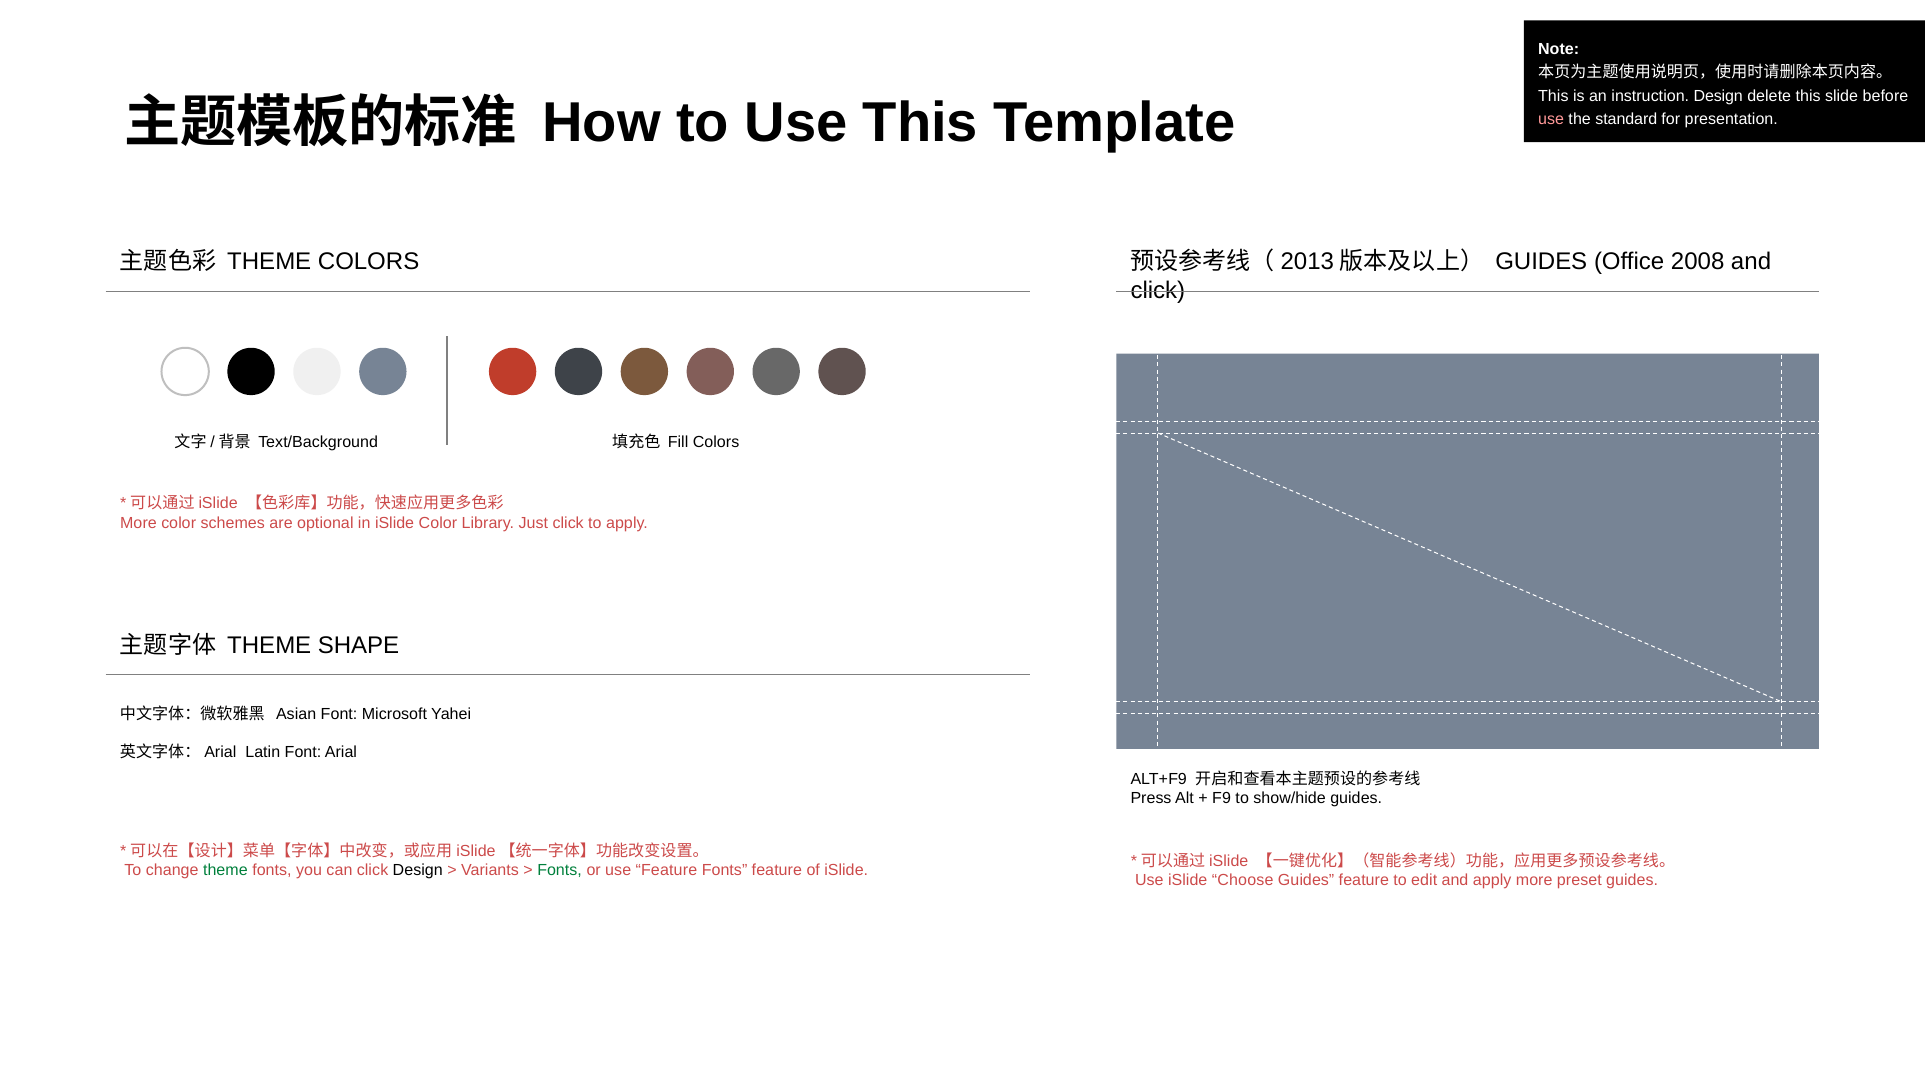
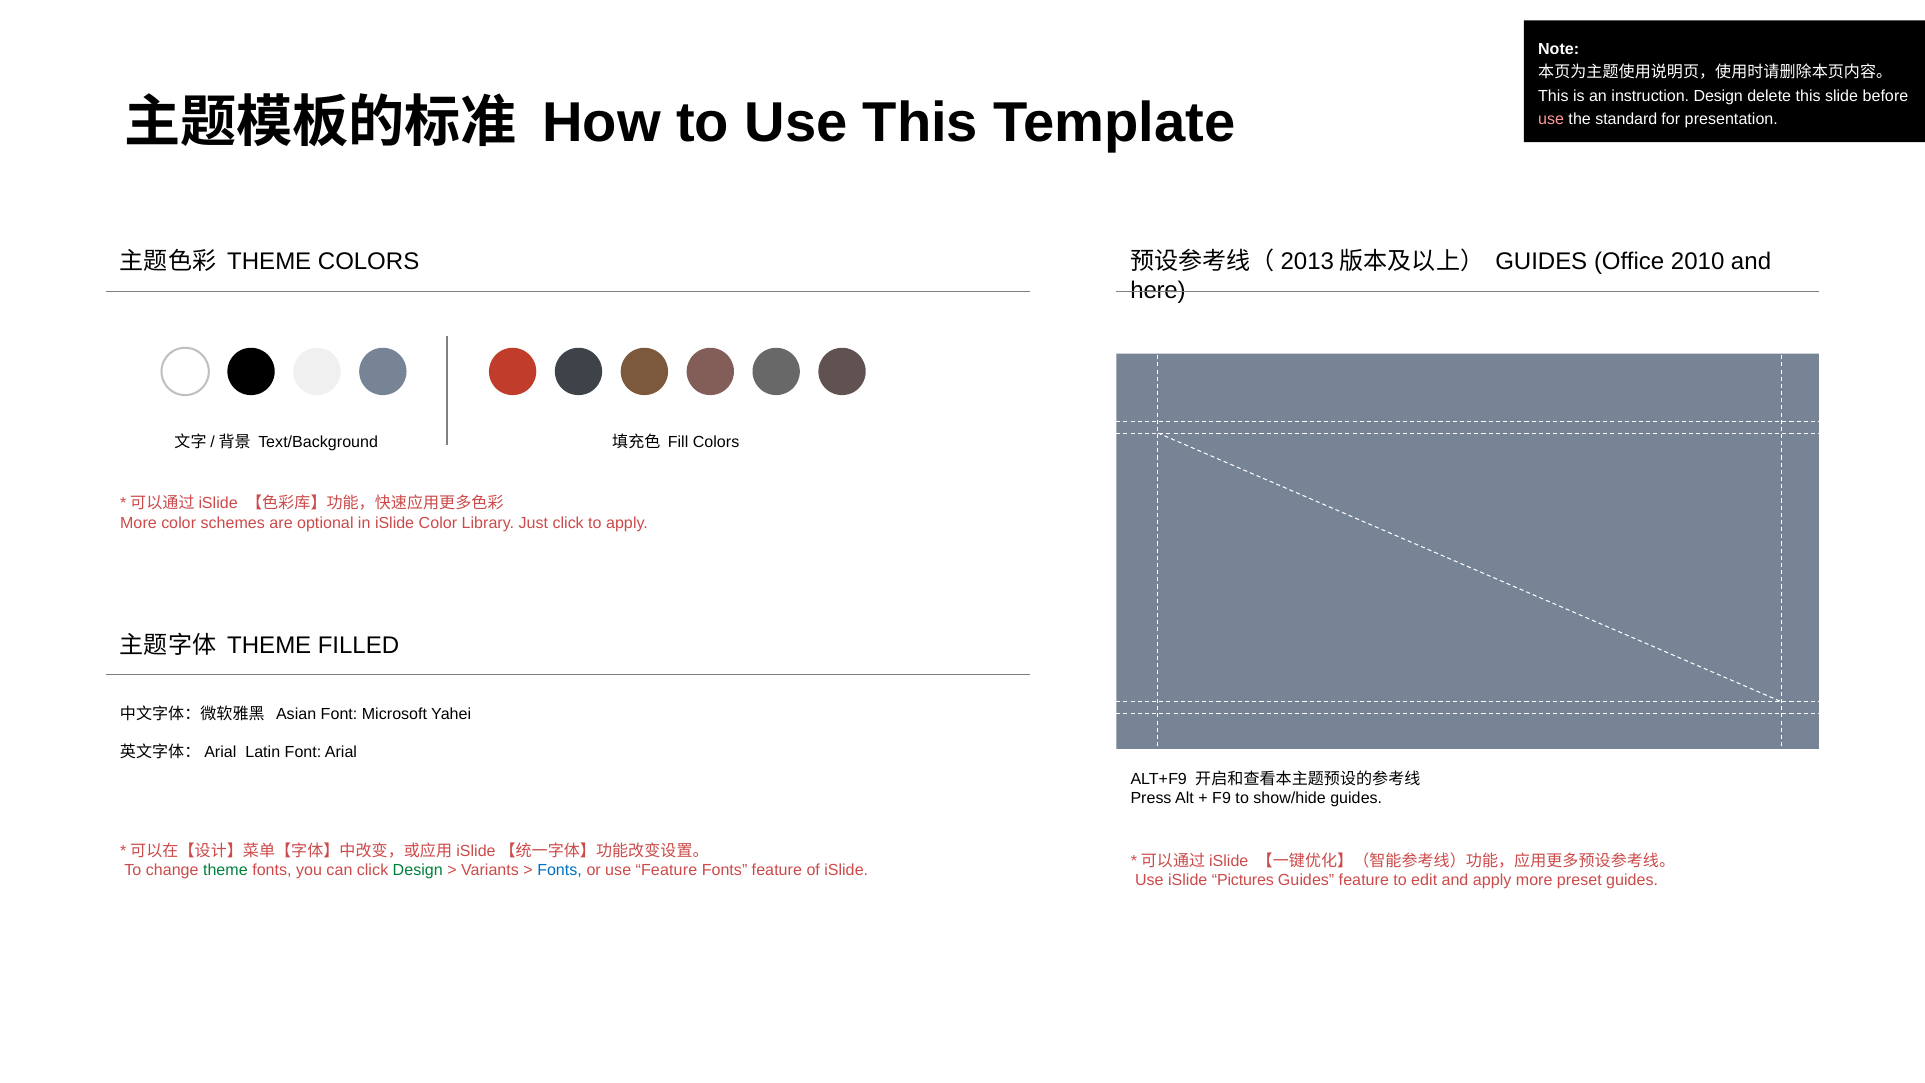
2008: 2008 -> 2010 (1698, 262)
click: click -> here (1158, 291)
SHAPE: SHAPE -> FILLED (358, 646)
Design colour: black -> green (418, 870)
Fonts colour: green -> blue (560, 870)
Choose: Choose -> Pictures (1243, 880)
